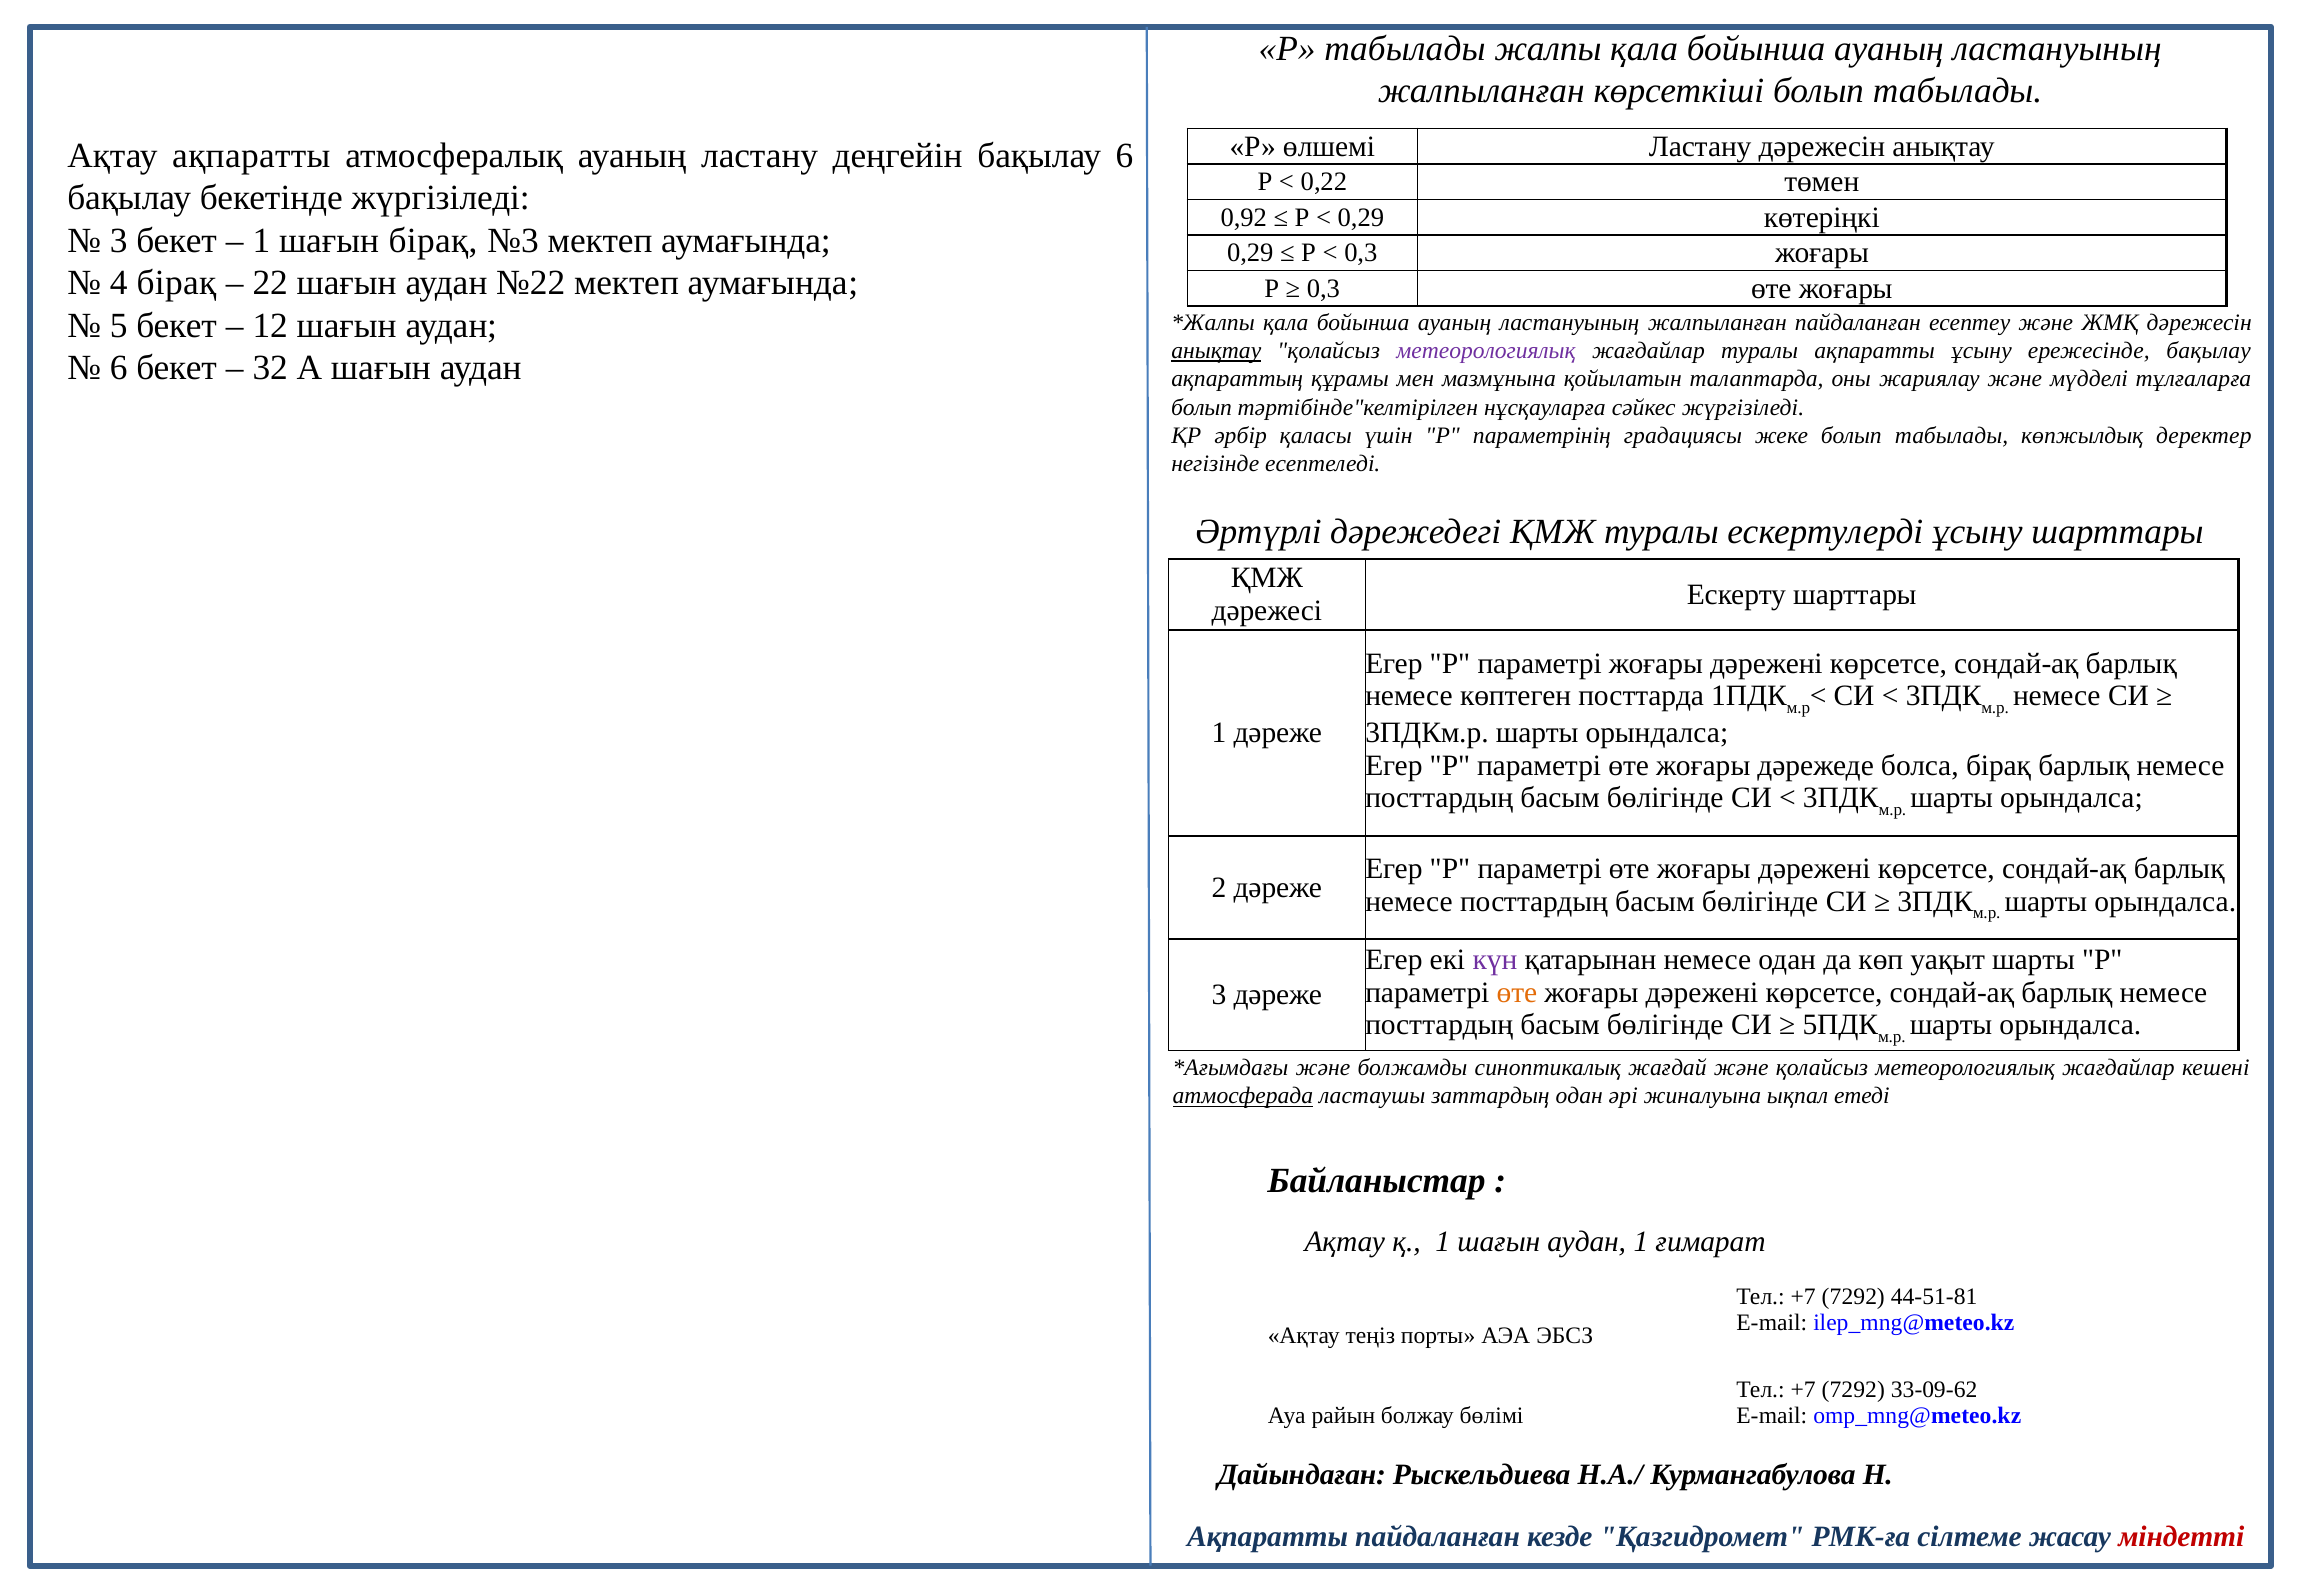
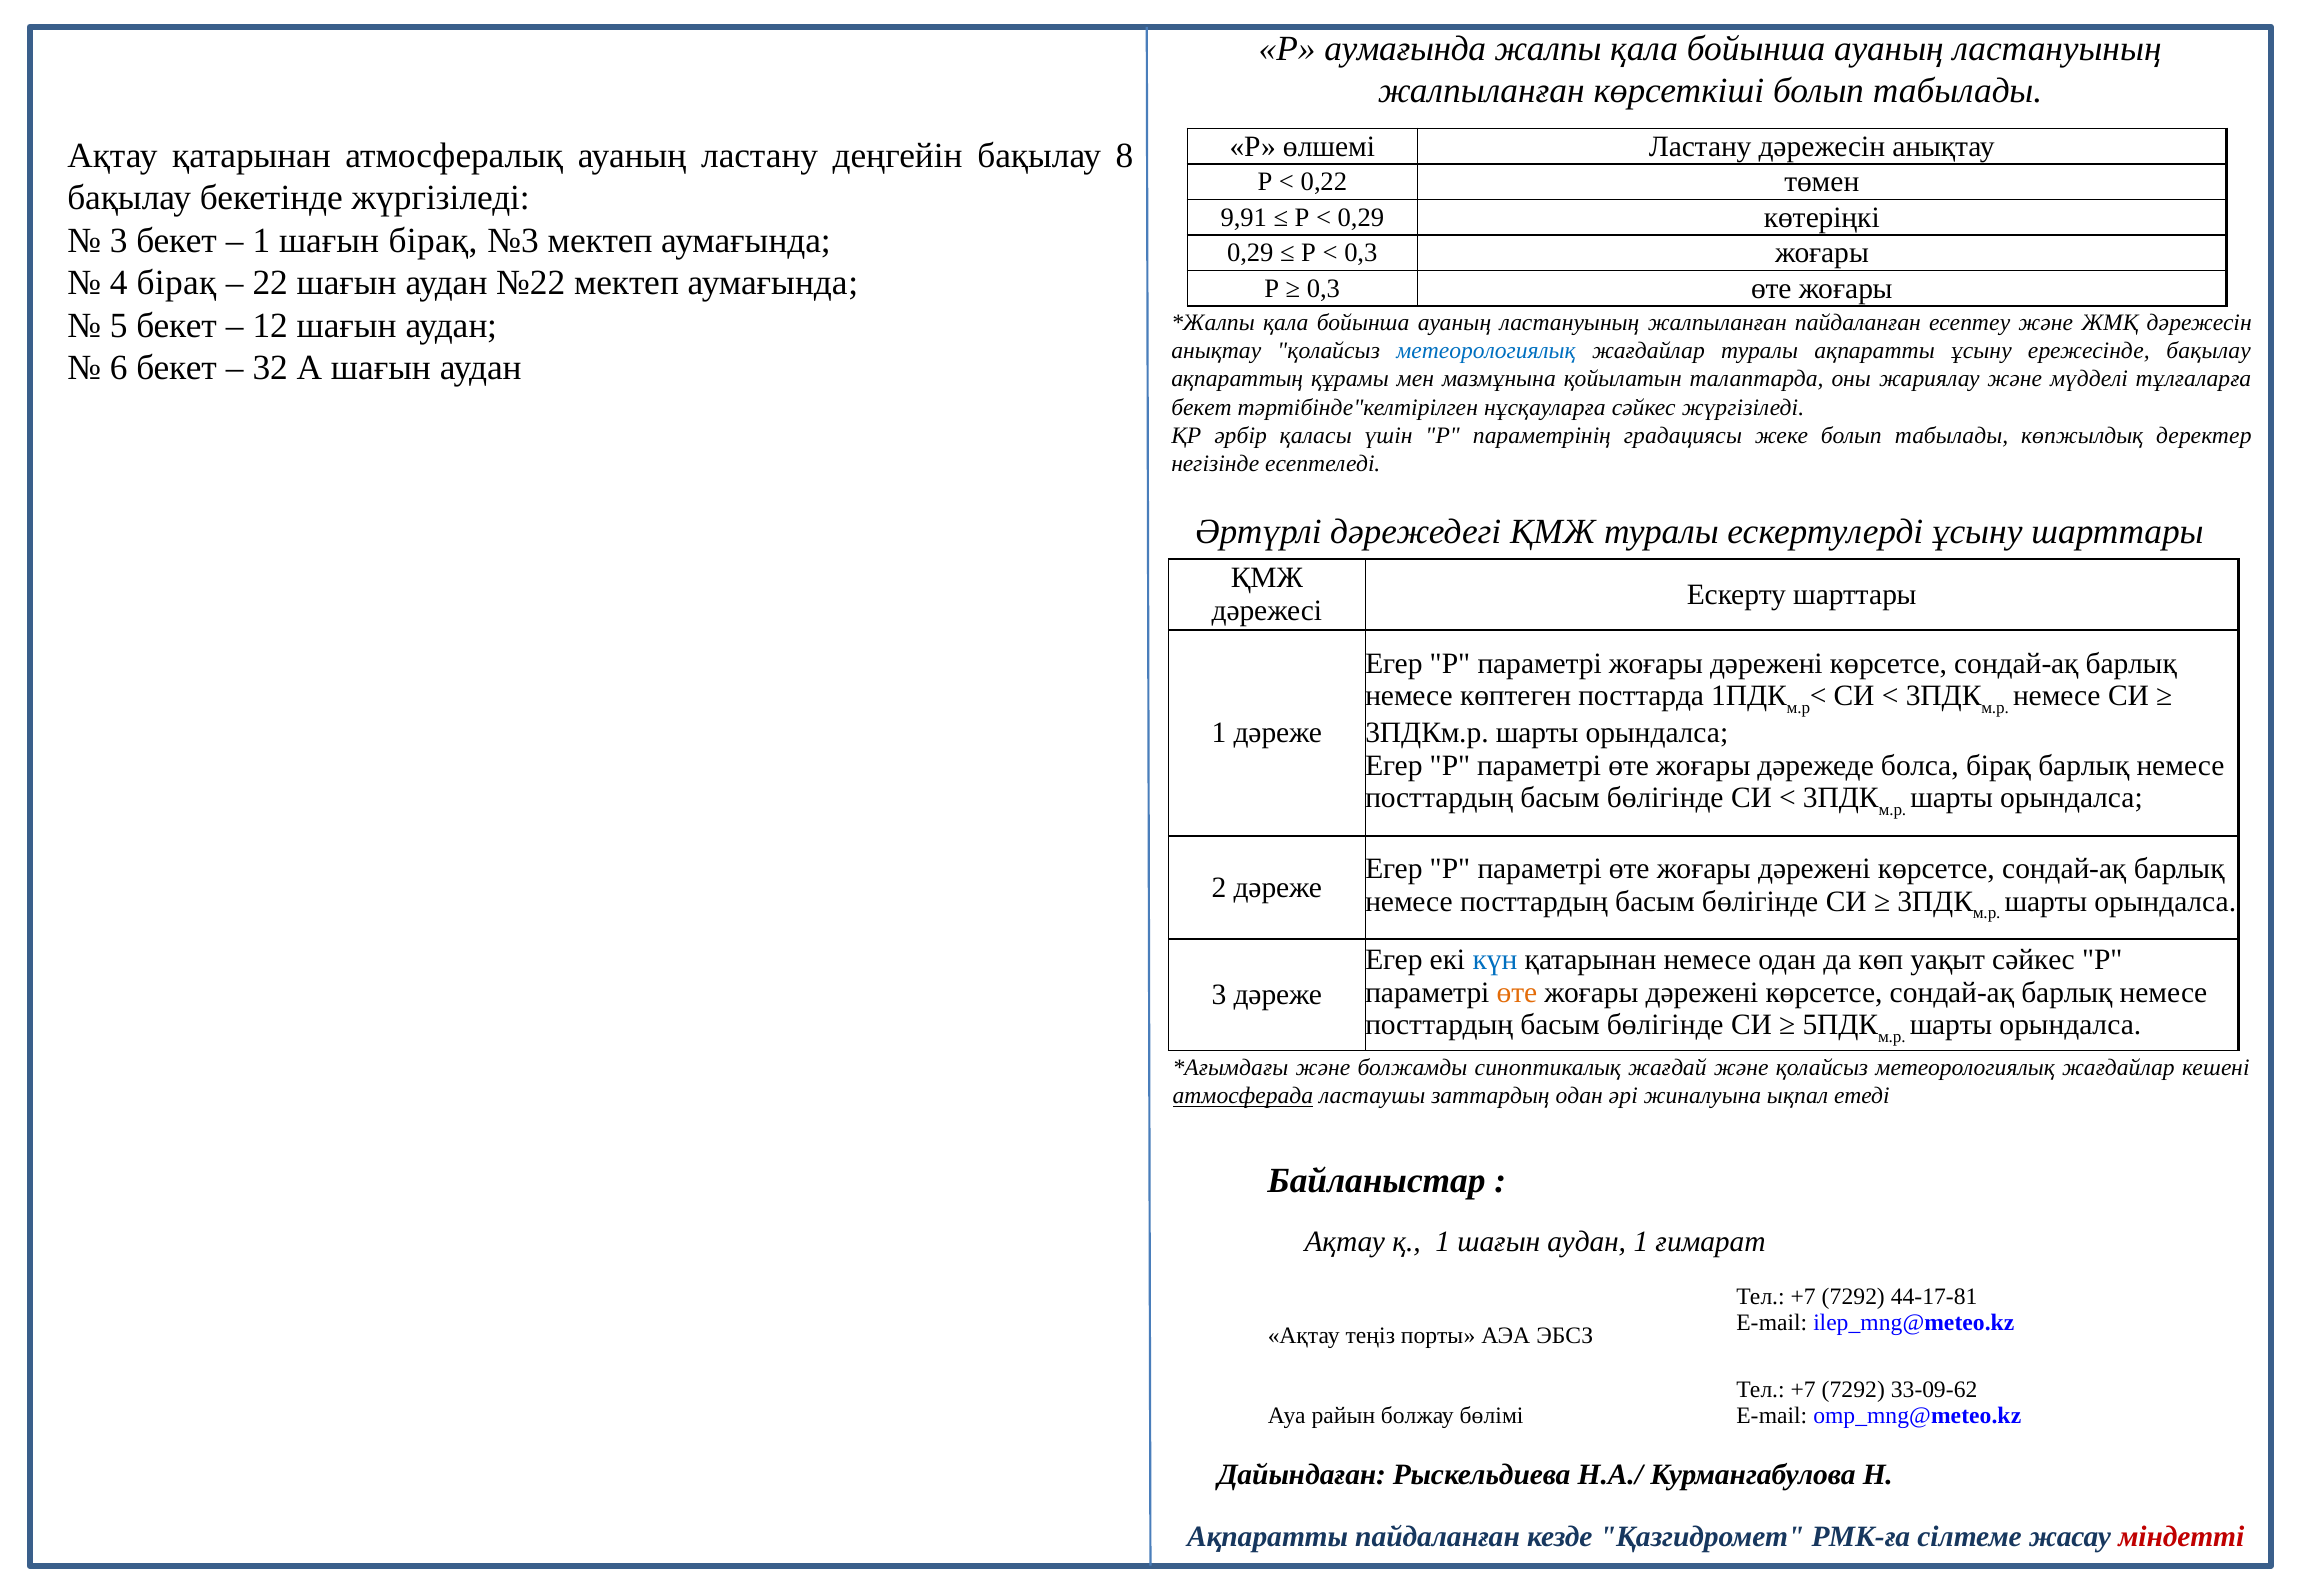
Р табылады: табылады -> аумағында (1405, 48)
Ақтау ақпаратты: ақпаратты -> қатарынан (252, 156)
бақылау 6: 6 -> 8 (1125, 156)
0,92: 0,92 -> 9,91 (1244, 217)
анықтау underline: present -> none (1216, 351)
метеорологиялық colour: purple -> blue (1486, 351)
болып: болып -> бекет (1201, 407)
күн colour: purple -> blue (1495, 960)
уақыт шарты: шарты -> сәйкес (2033, 960)
44-51-81: 44-51-81 -> 44-17-81 (1934, 1297)
